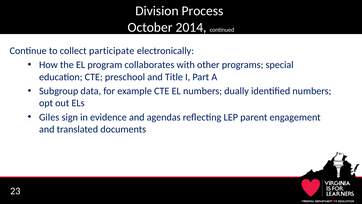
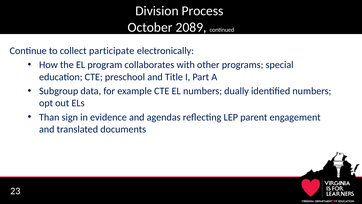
2014: 2014 -> 2089 (191, 27)
Giles: Giles -> Than (49, 117)
